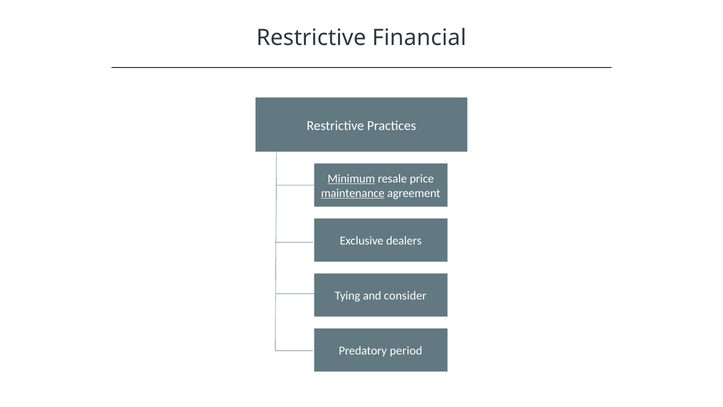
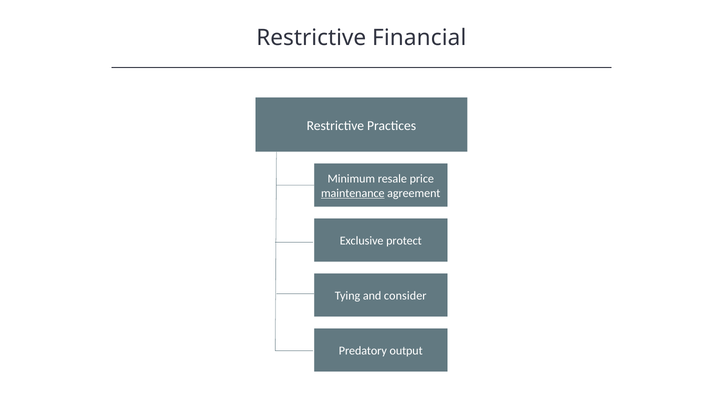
Minimum underline: present -> none (351, 179)
dealers: dealers -> protect (404, 241)
period: period -> output (406, 351)
